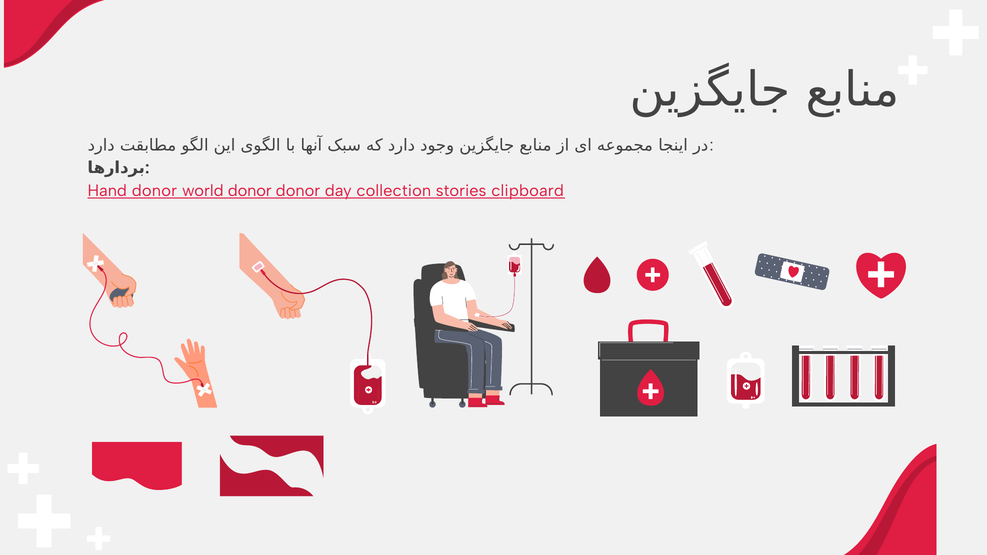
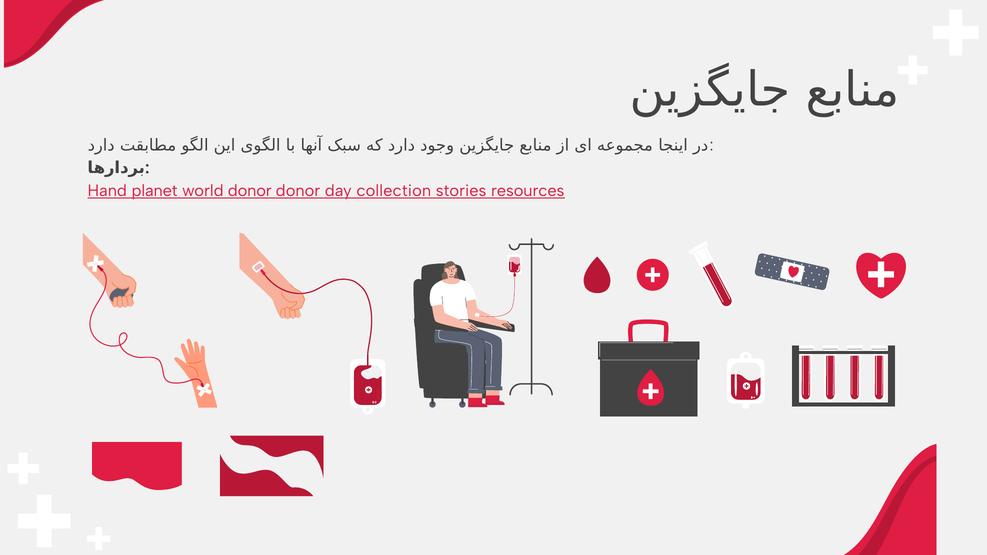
Hand donor: donor -> planet (155, 191)
clipboard: clipboard -> resources (528, 191)
